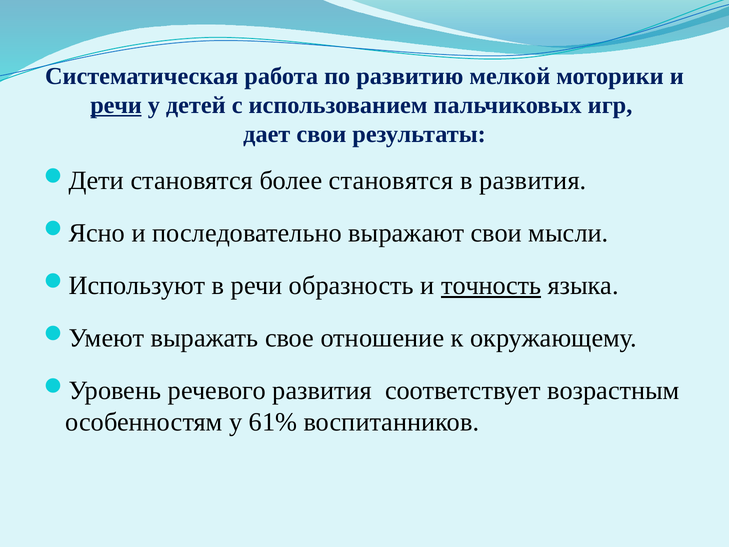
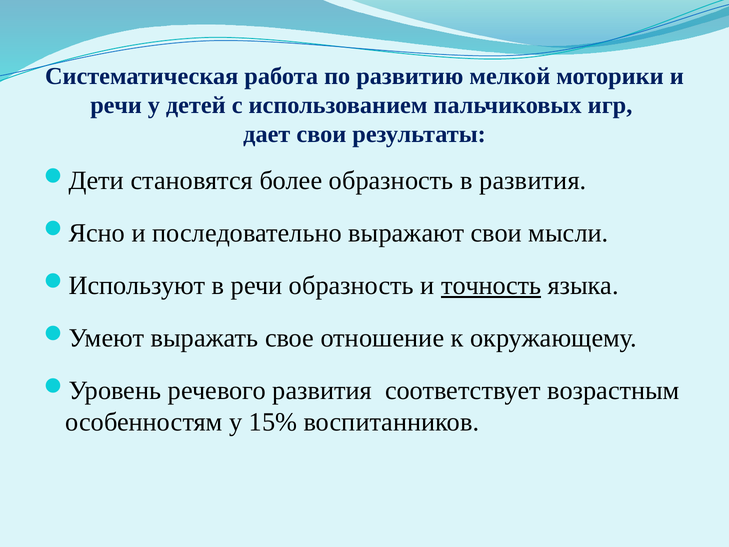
речи underline: present -> none (116, 105)
более становятся: становятся -> образность (391, 181)
61%: 61% -> 15% (273, 422)
